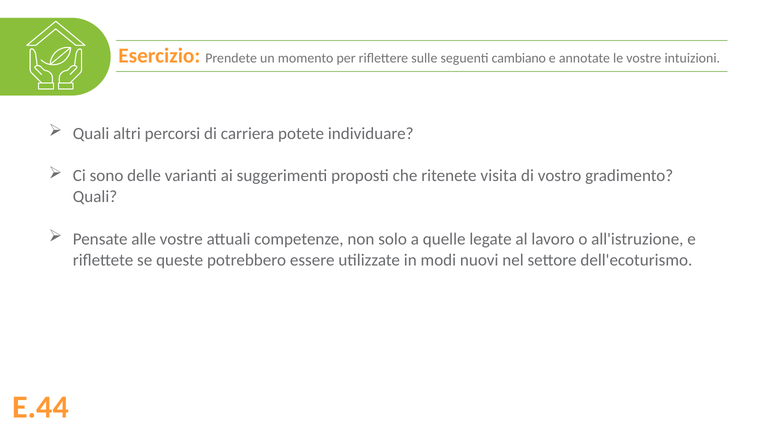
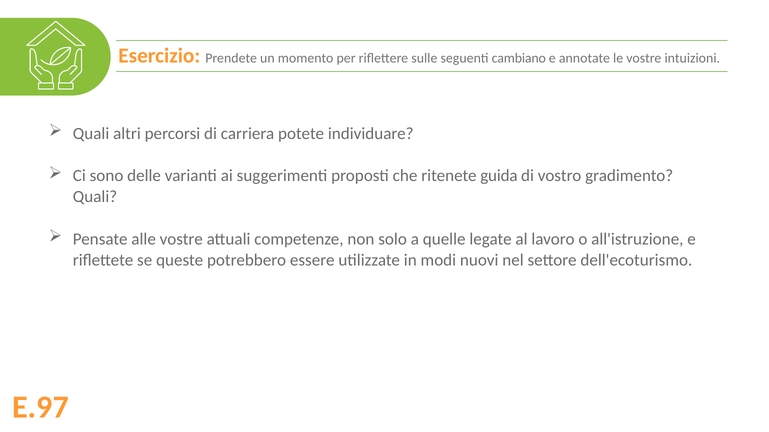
visita: visita -> guida (499, 176)
E.44: E.44 -> E.97 (40, 407)
